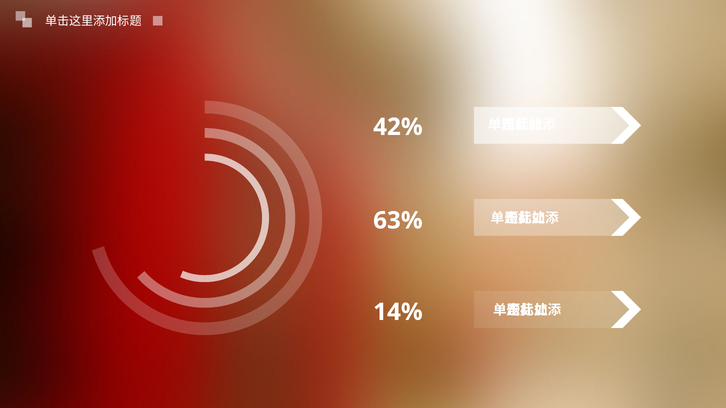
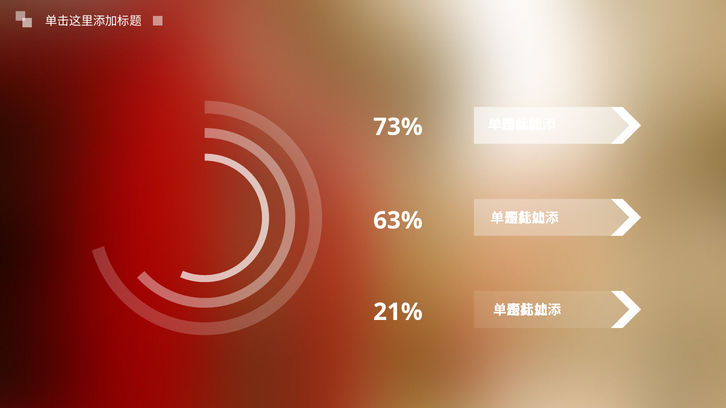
42%: 42% -> 73% (398, 127)
14%: 14% -> 21% (398, 312)
